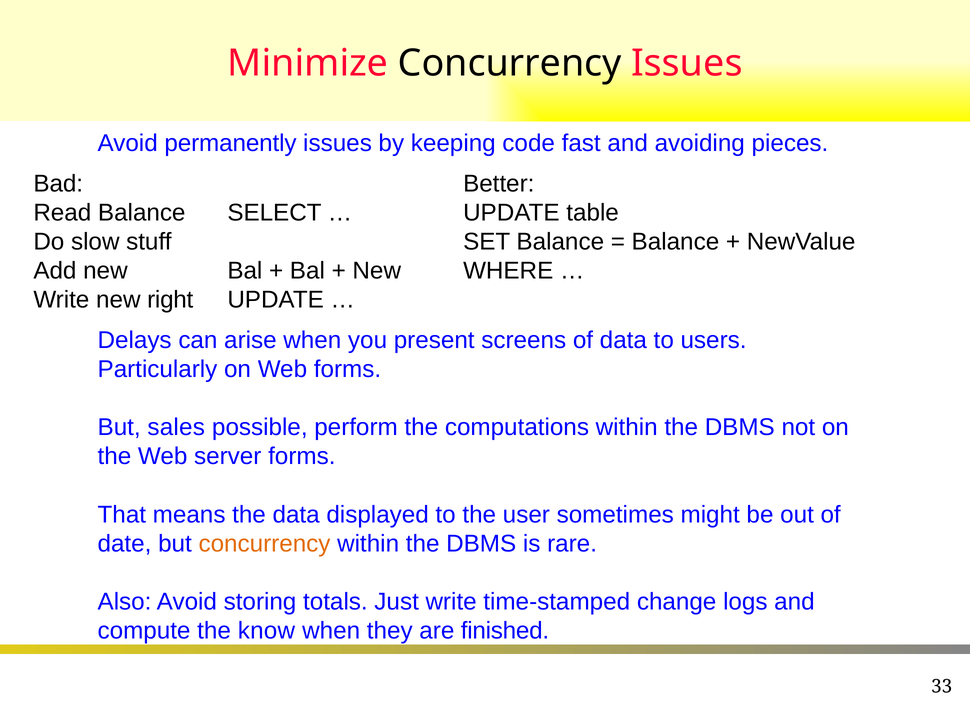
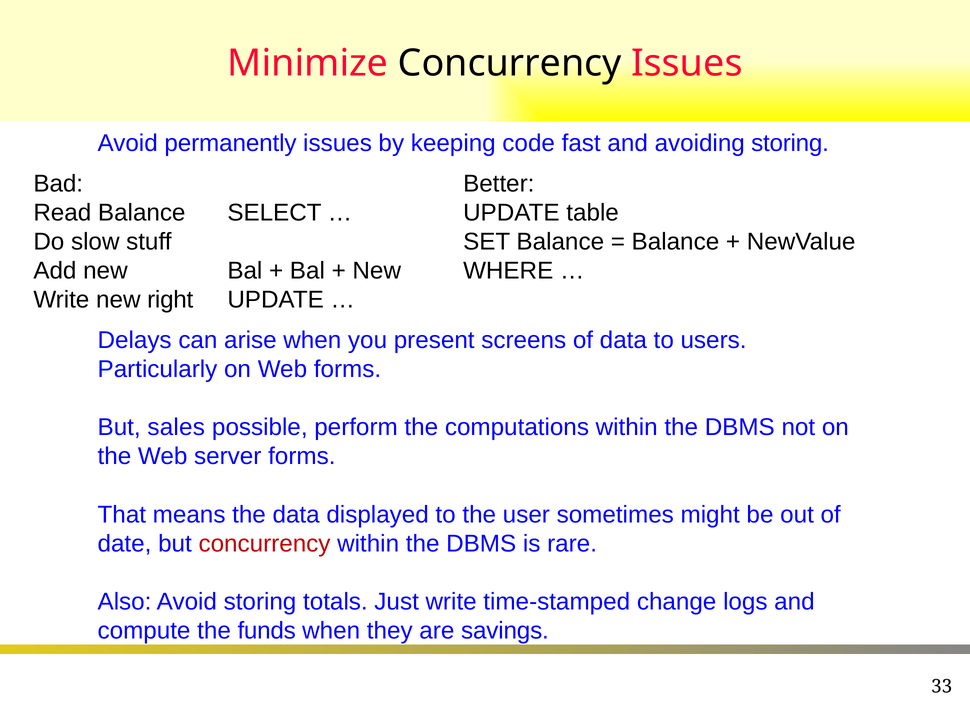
avoiding pieces: pieces -> storing (790, 143)
concurrency colour: orange -> red (264, 544)
know: know -> funds (267, 631)
finished: finished -> savings (505, 631)
